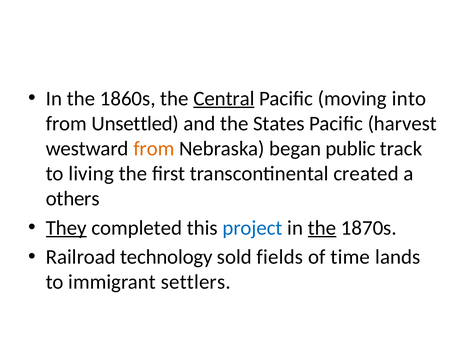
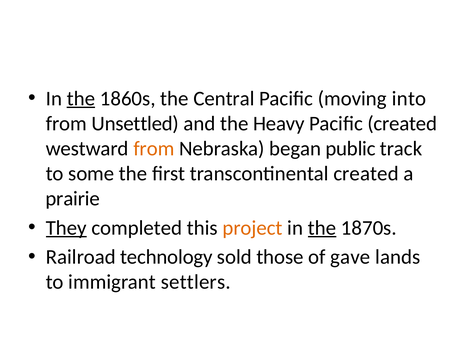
the underline: none -> present (81, 99)
Central underline: present -> none (224, 99)
States: States -> Heavy (279, 124)
Pacific harvest: harvest -> created (402, 124)
living: living -> some (91, 174)
others: others -> prairie (73, 199)
project colour: blue -> orange (253, 228)
fields: fields -> those (280, 257)
time: time -> gave (350, 257)
